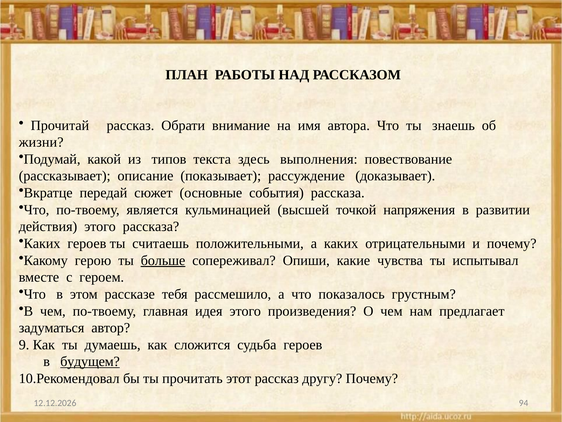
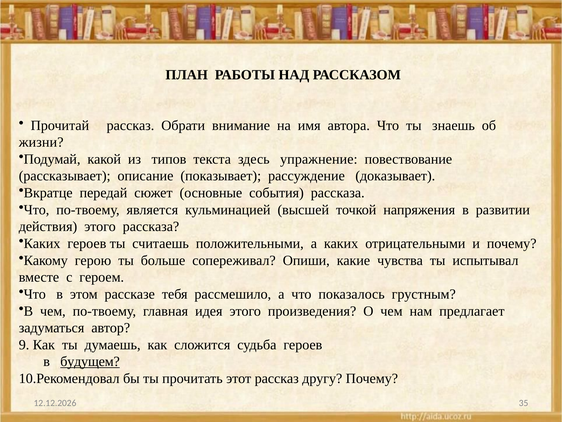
выполнения: выполнения -> упражнение (319, 159)
больше underline: present -> none (163, 260)
94: 94 -> 35 (524, 402)
